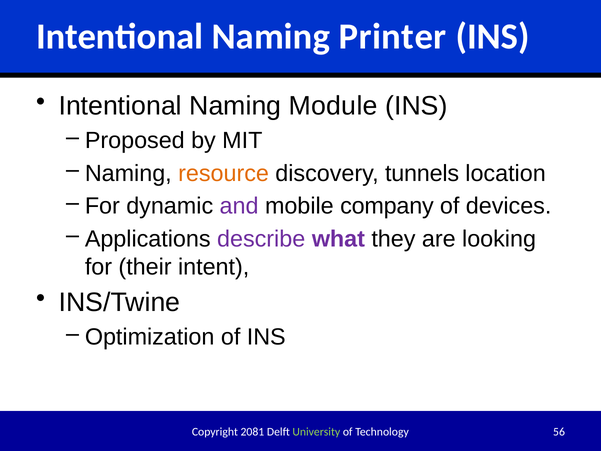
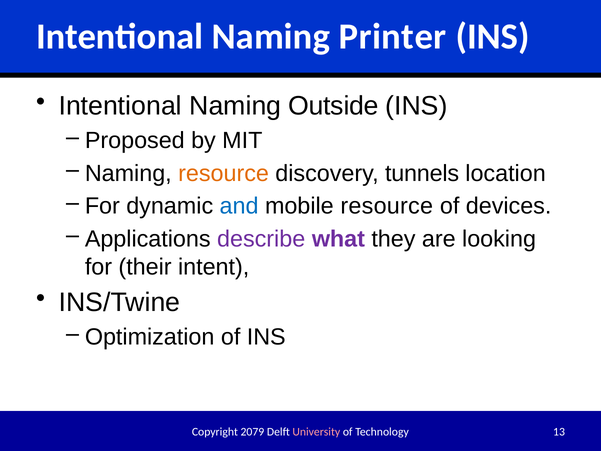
Module: Module -> Outside (333, 106)
and colour: purple -> blue (239, 206)
mobile company: company -> resource (387, 206)
2081: 2081 -> 2079 (252, 432)
University colour: light green -> pink (316, 432)
56: 56 -> 13 (559, 432)
